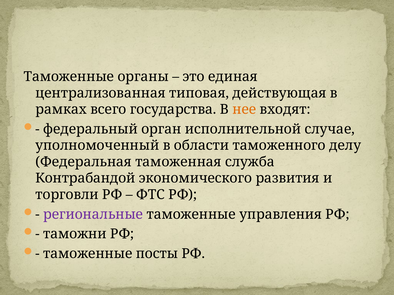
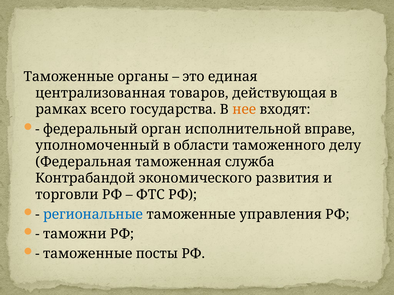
типовая: типовая -> товаров (199, 93)
случае: случае -> вправе (330, 129)
региональные colour: purple -> blue (93, 215)
